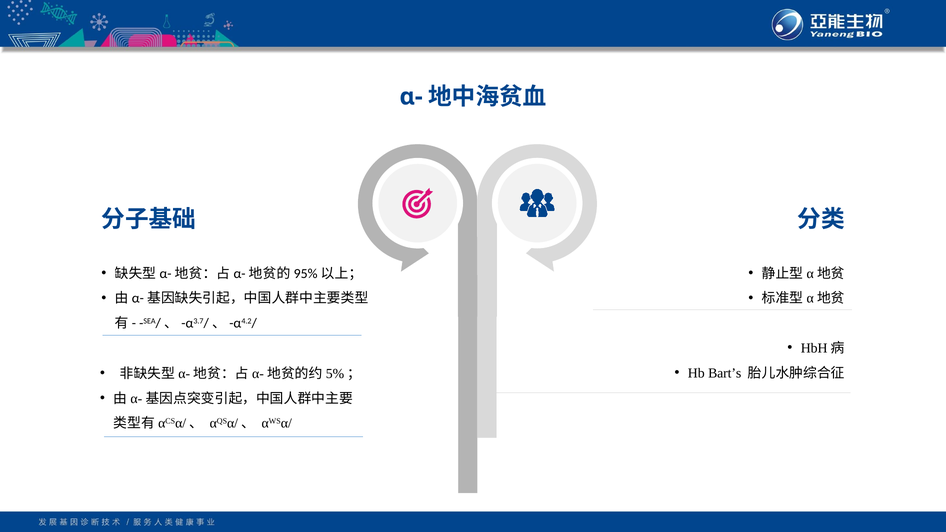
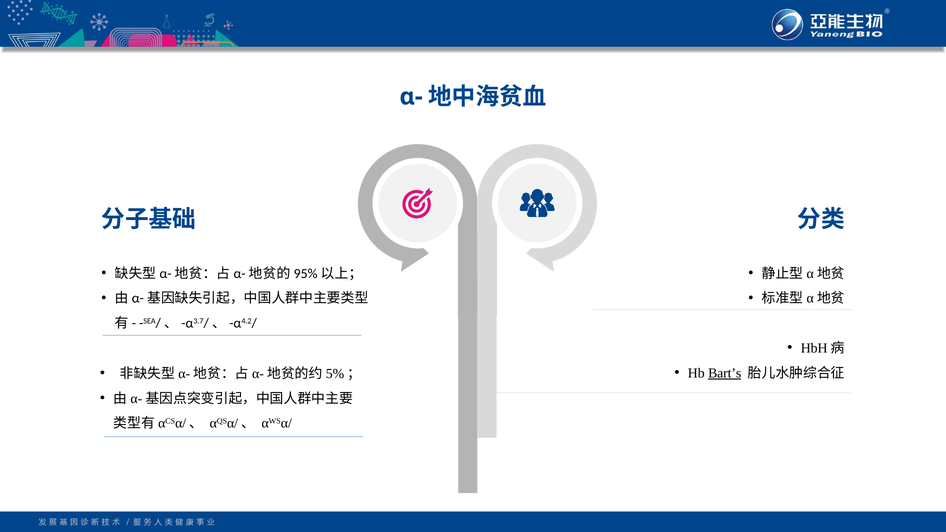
Bart’s underline: none -> present (725, 373)
